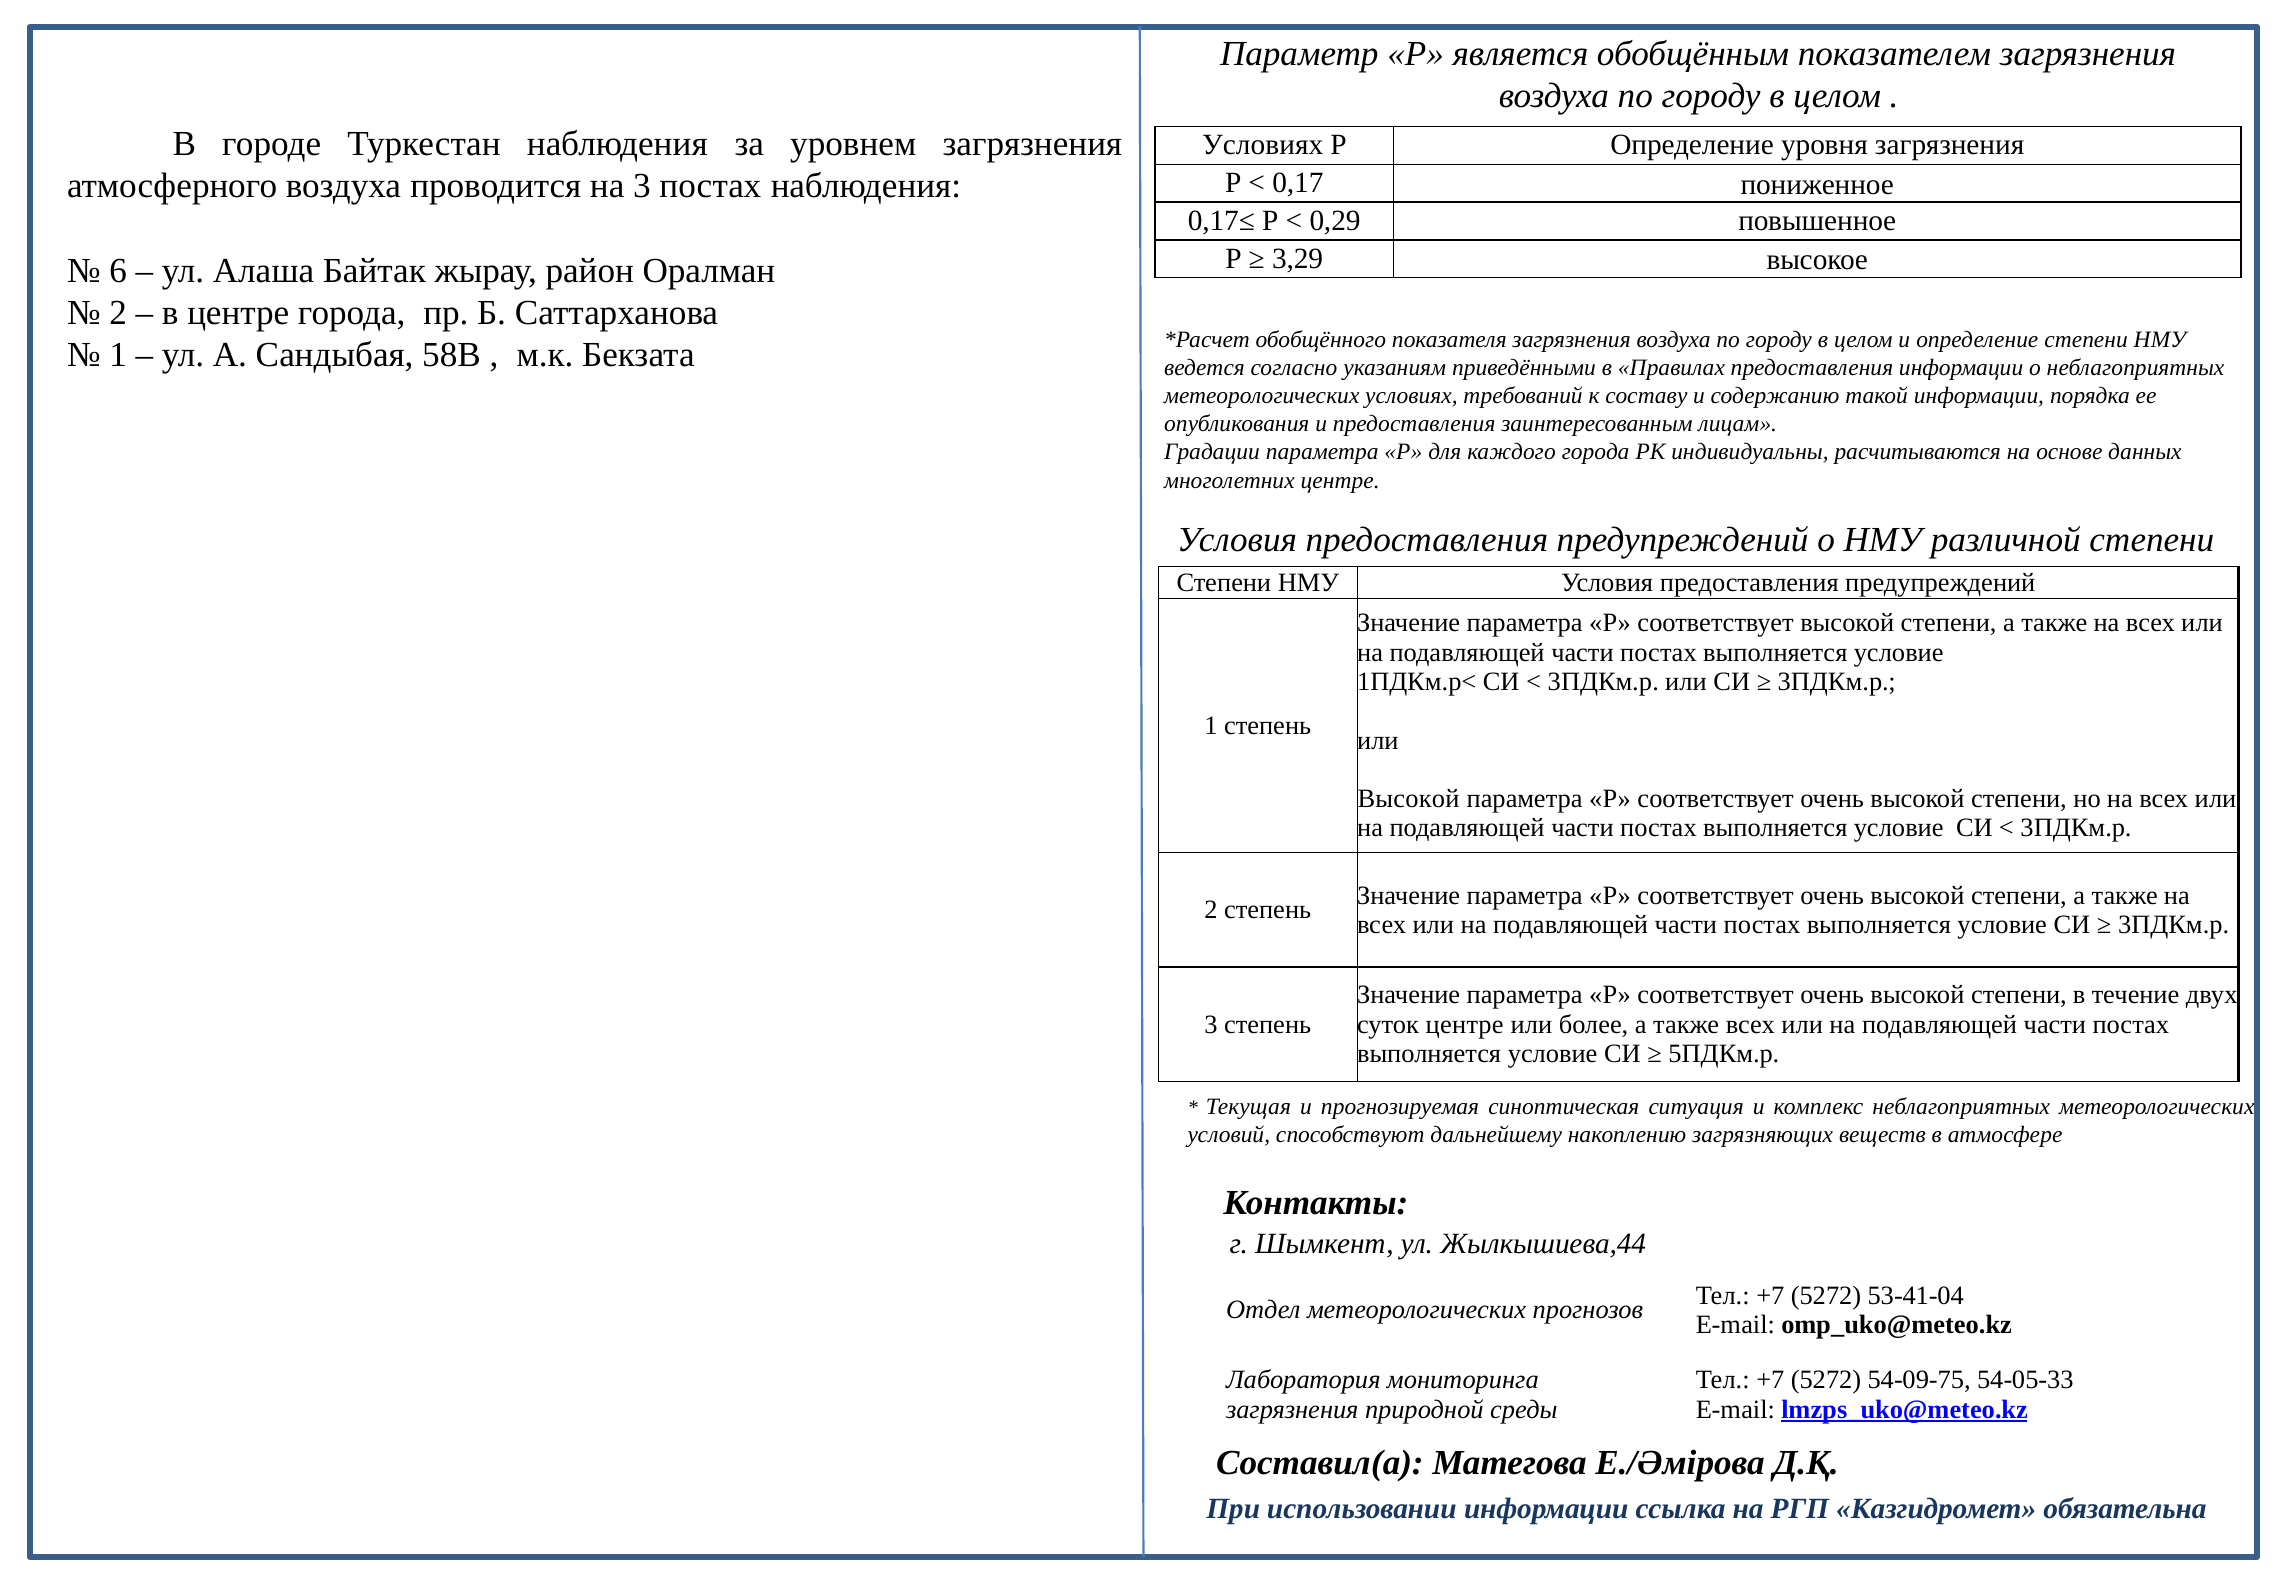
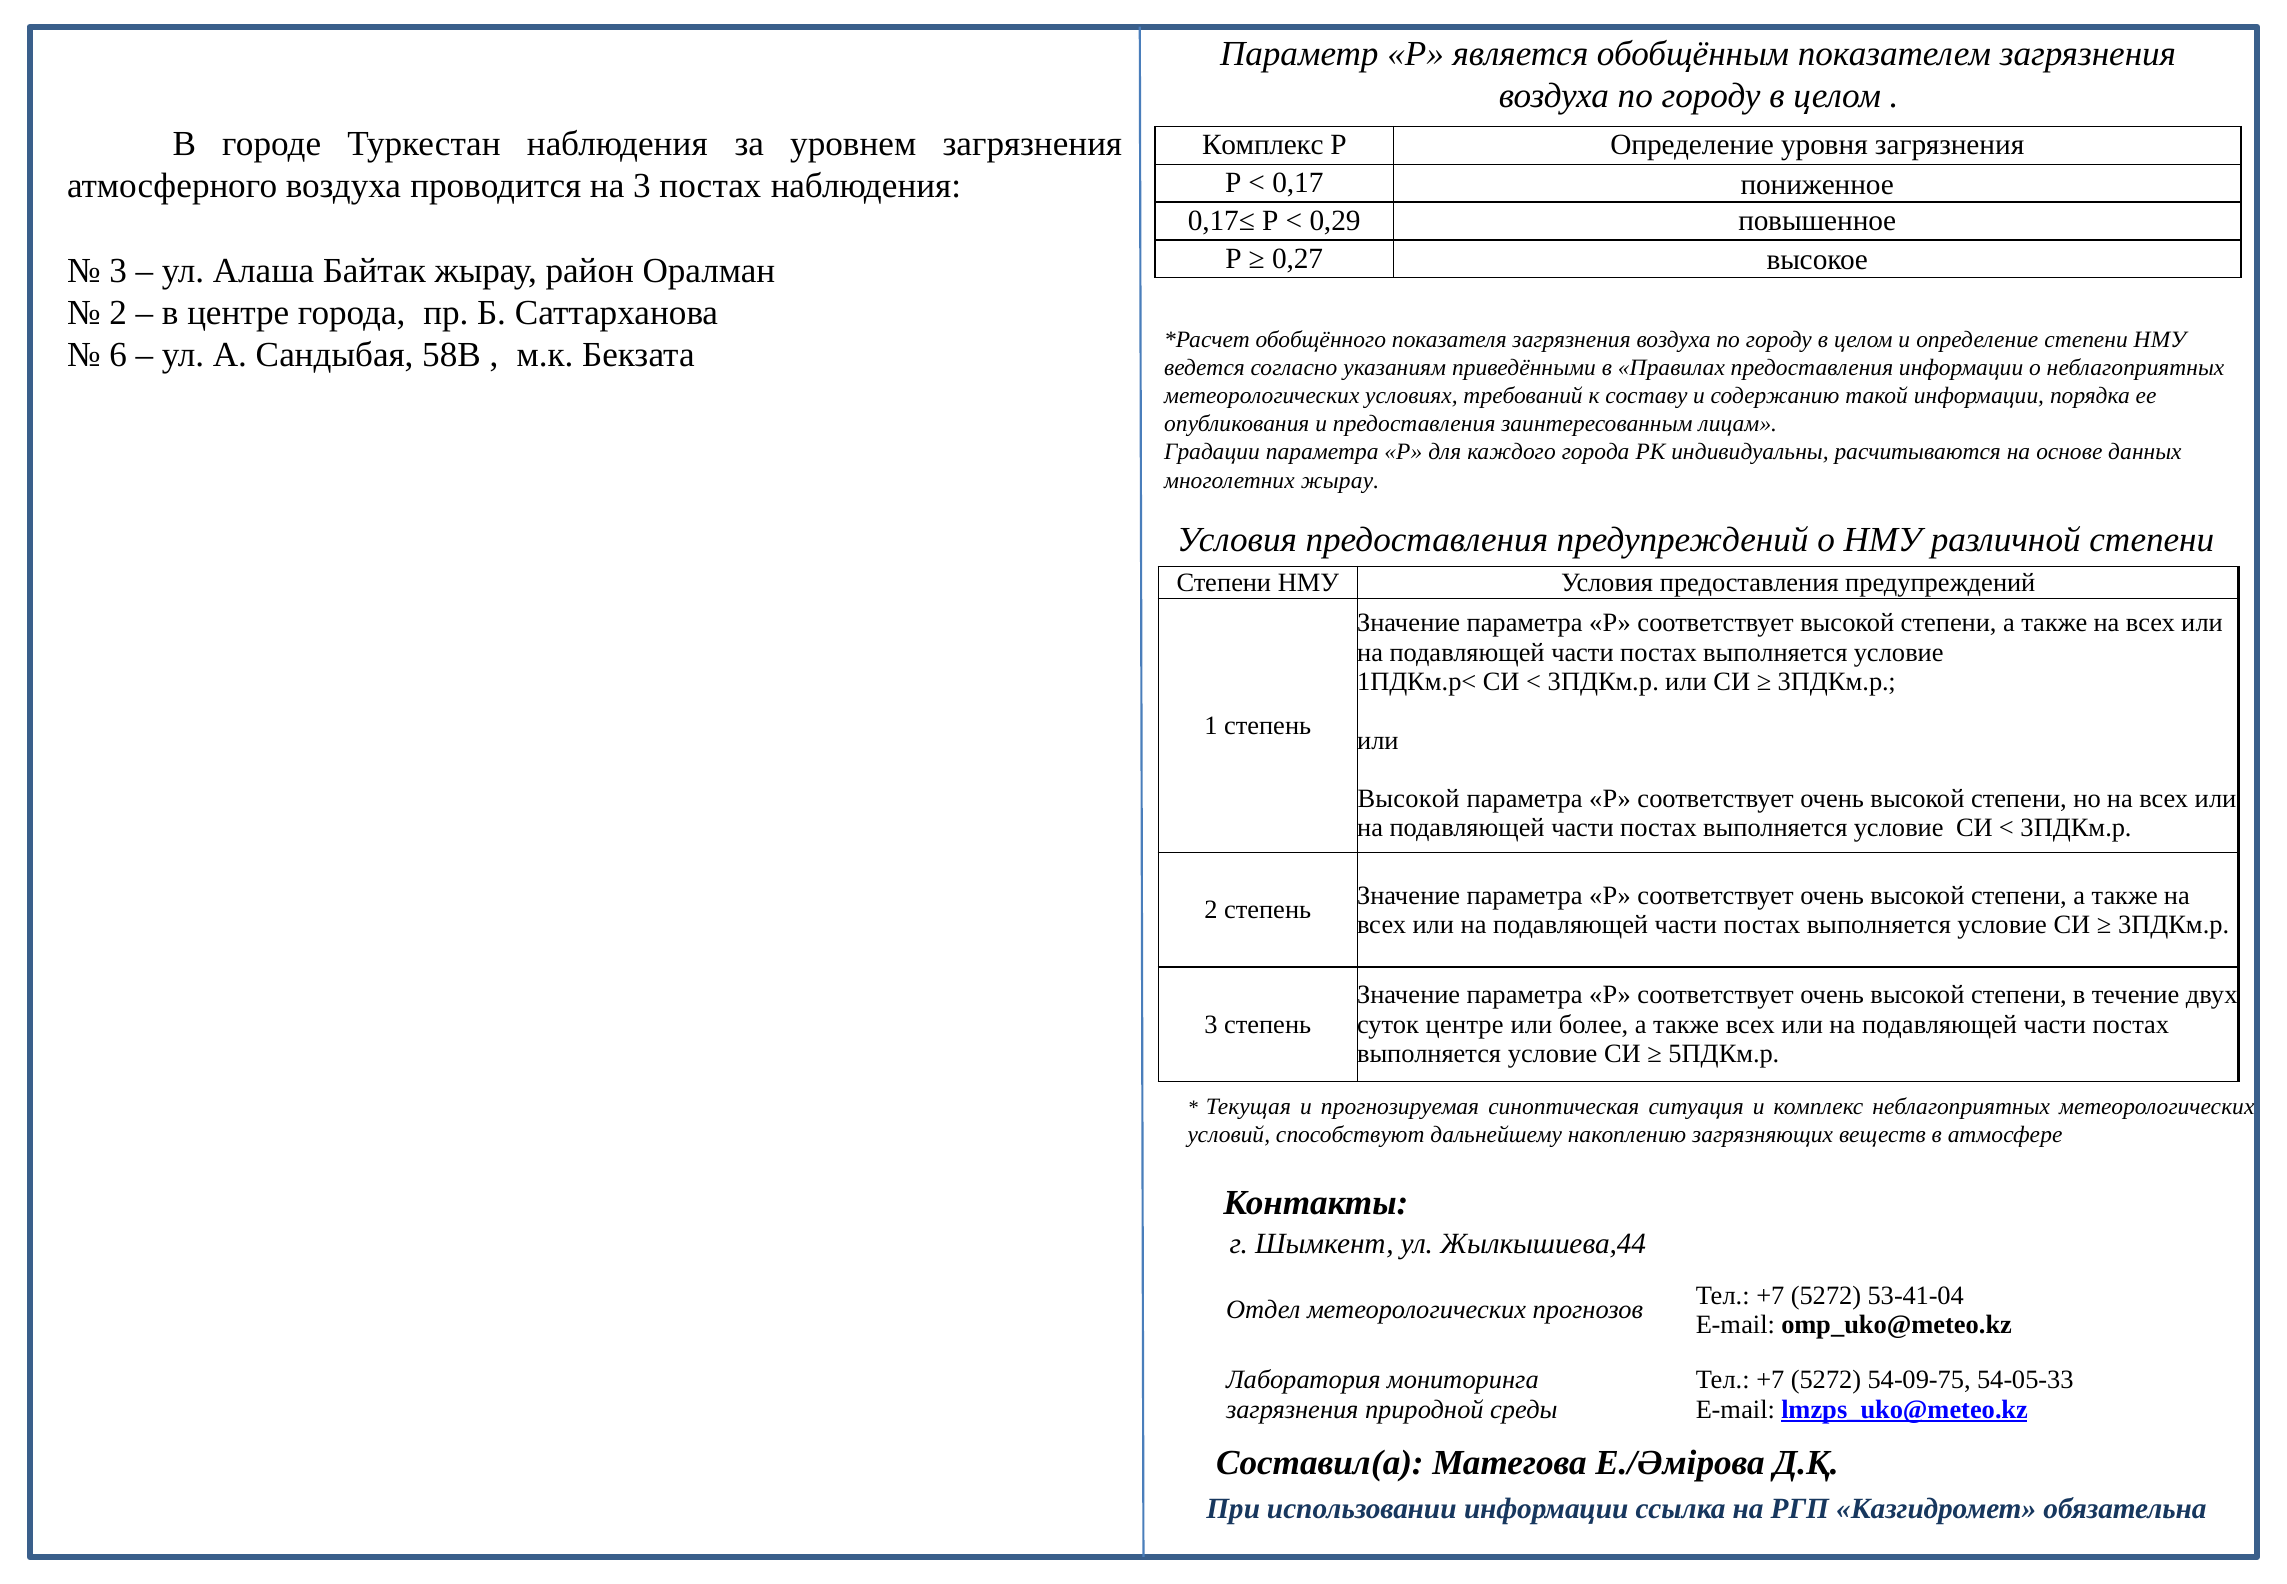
Условиях: Условиях -> Комплекс (1263, 145)
3,29: 3,29 -> 0,27 (1298, 258)
6: 6 -> 3 (118, 271)
1: 1 -> 6 (118, 355)
многолетних центре: центре -> жырау (1340, 480)
